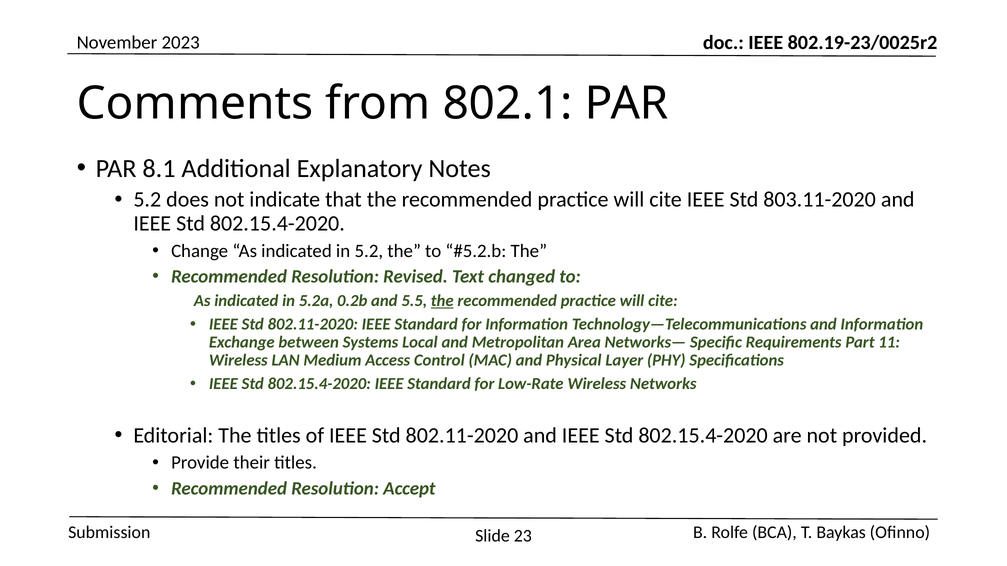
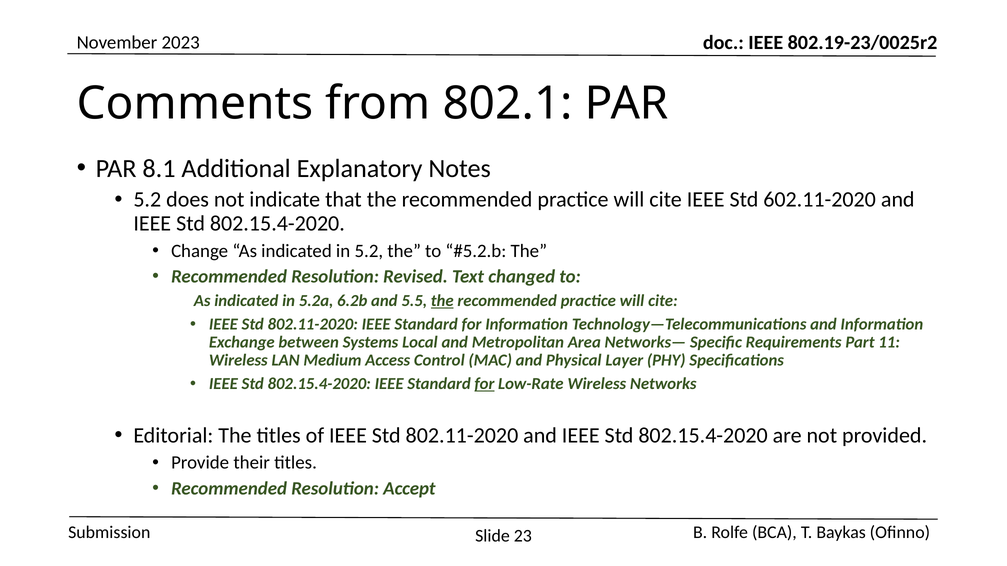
803.11-2020: 803.11-2020 -> 602.11-2020 (820, 200)
0.2b: 0.2b -> 6.2b (352, 301)
for underline: none -> present (484, 384)
